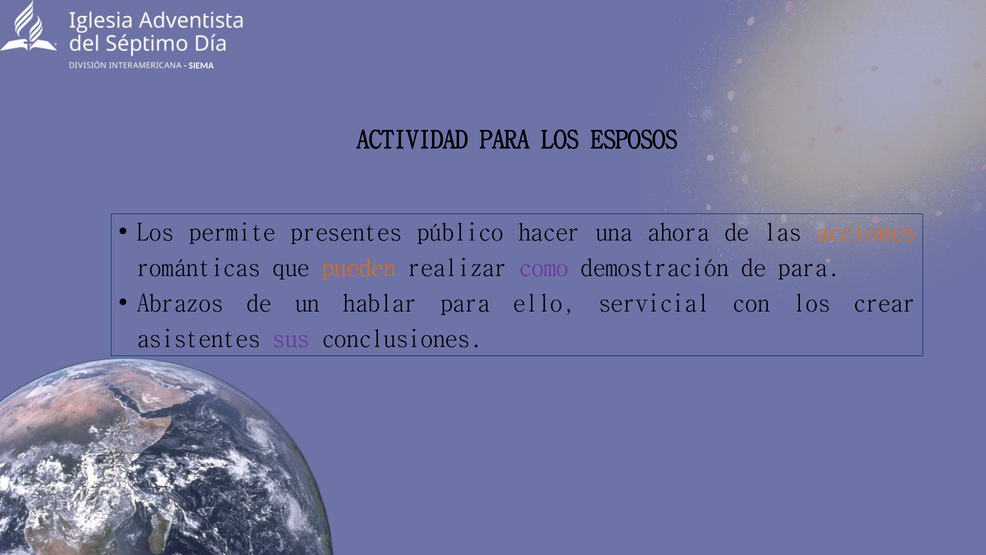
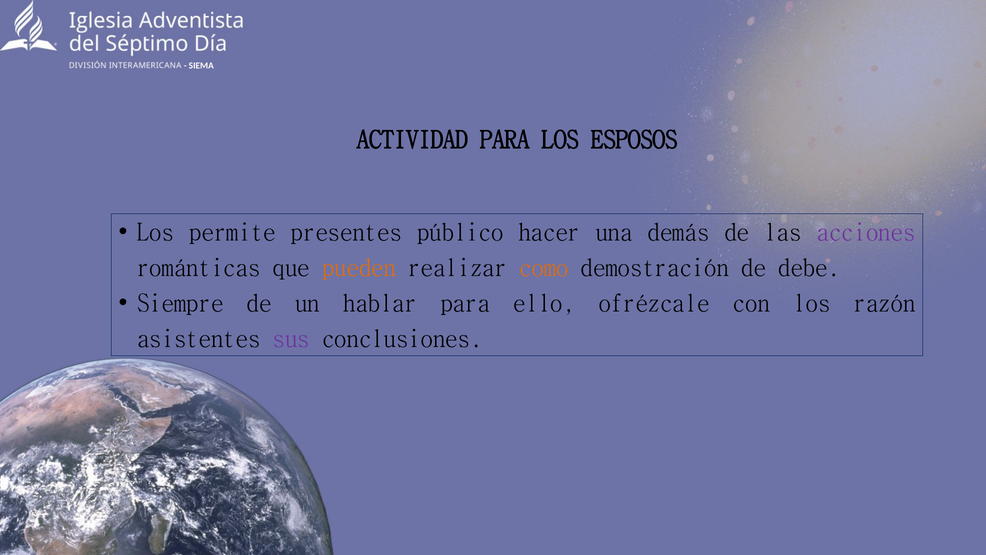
ahora: ahora -> demás (679, 232)
acciones colour: orange -> purple (866, 232)
como colour: purple -> orange (544, 268)
de para: para -> debe (809, 268)
Abrazos: Abrazos -> Siempre (180, 303)
servicial: servicial -> ofrézcale (654, 303)
crear: crear -> razón (885, 303)
